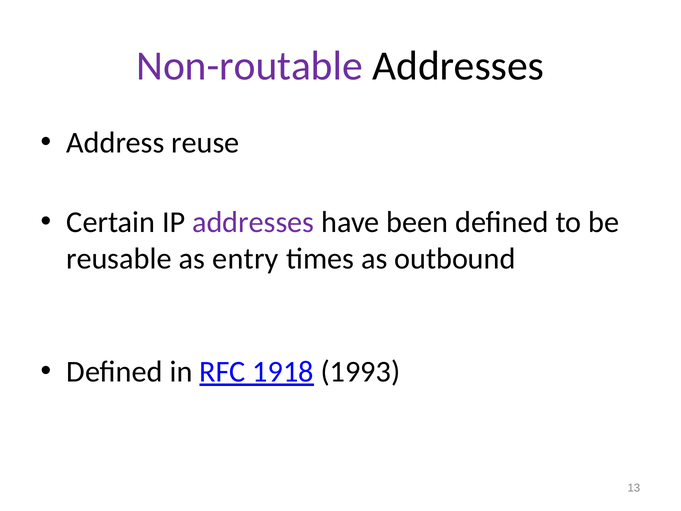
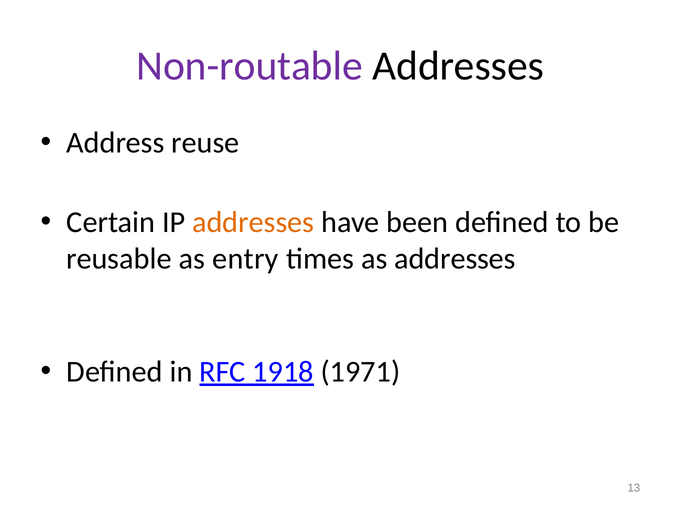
addresses colour: purple -> orange (253, 222)
as outbound: outbound -> addresses (455, 259)
1993: 1993 -> 1971 (360, 372)
